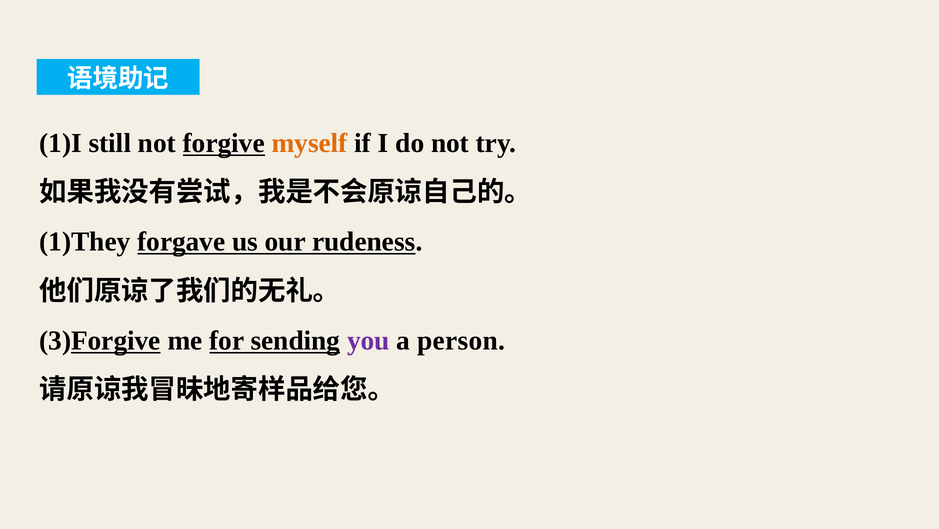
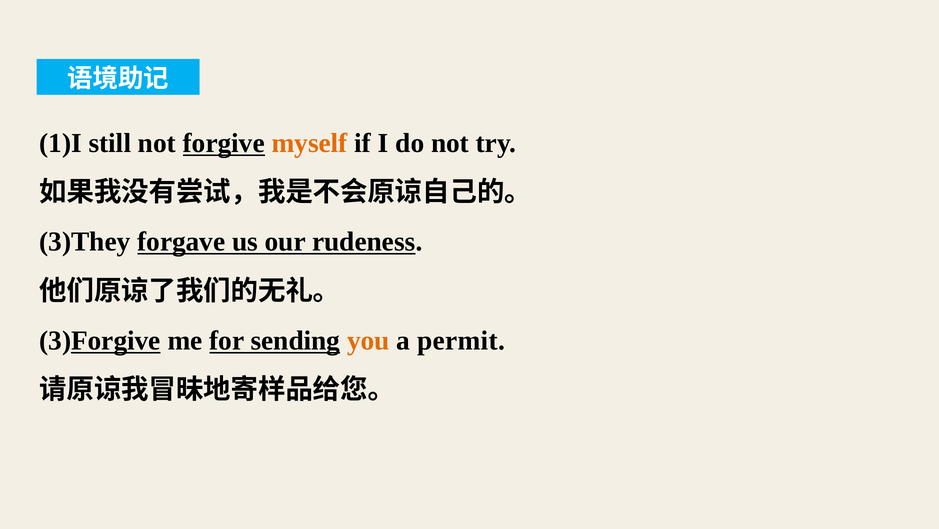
1)They: 1)They -> 3)They (85, 241)
you colour: purple -> orange (368, 340)
person: person -> permit (461, 340)
